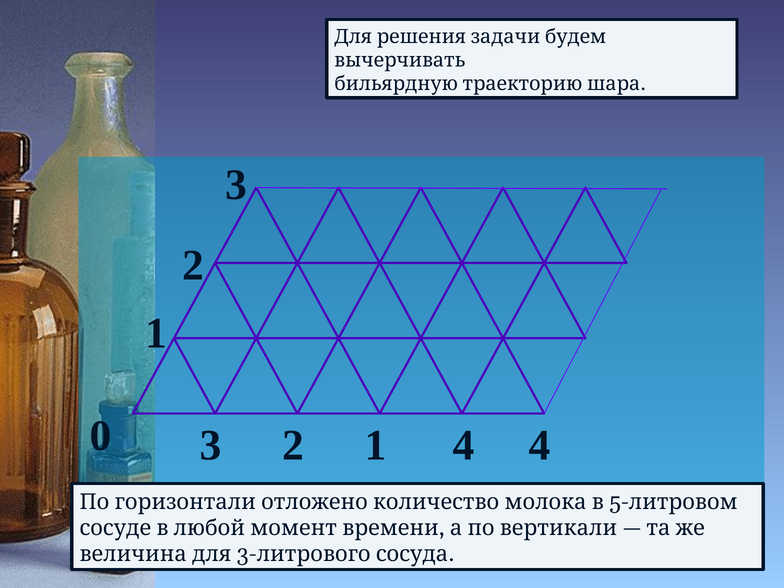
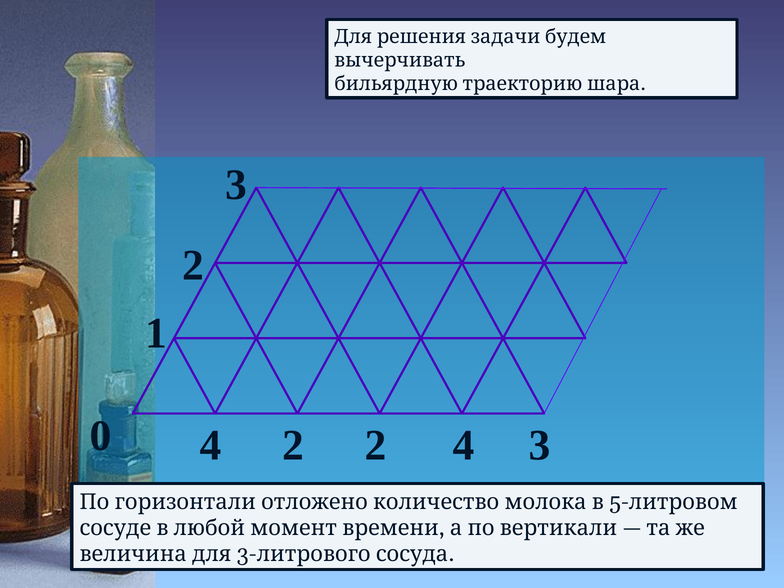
0 3: 3 -> 4 (211, 445)
2 1: 1 -> 2 (376, 445)
4 4: 4 -> 3 (540, 445)
